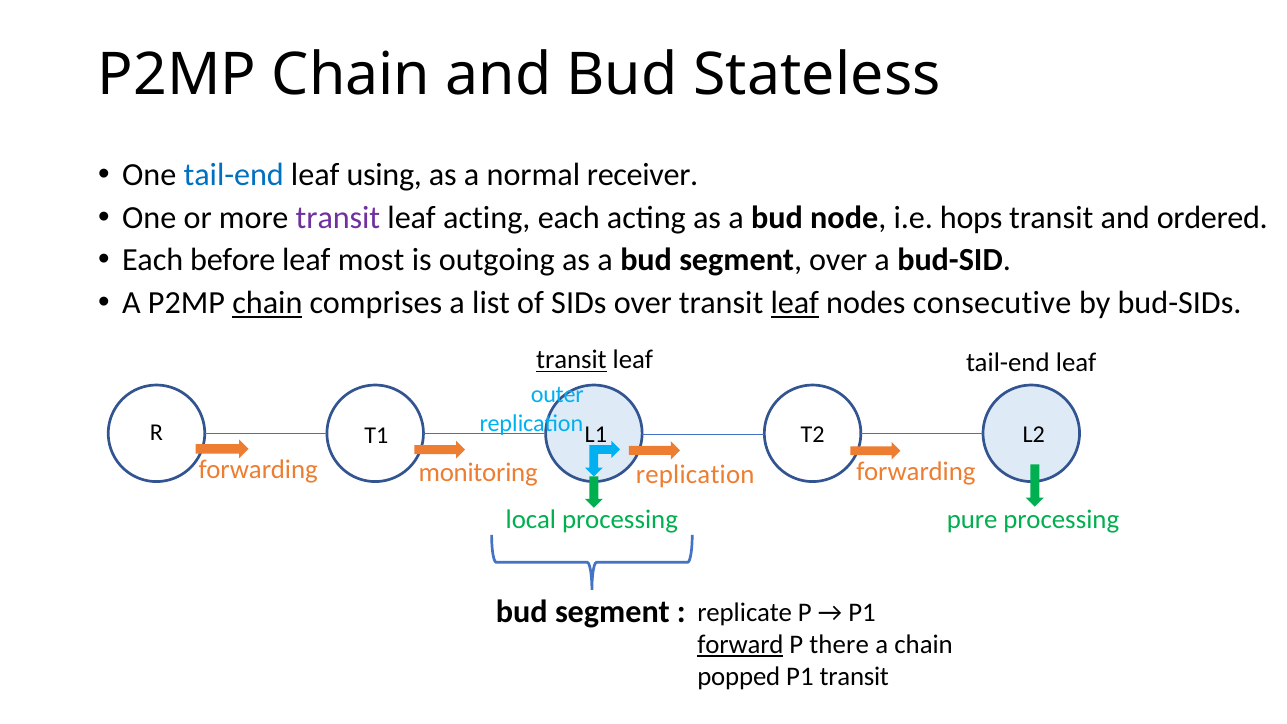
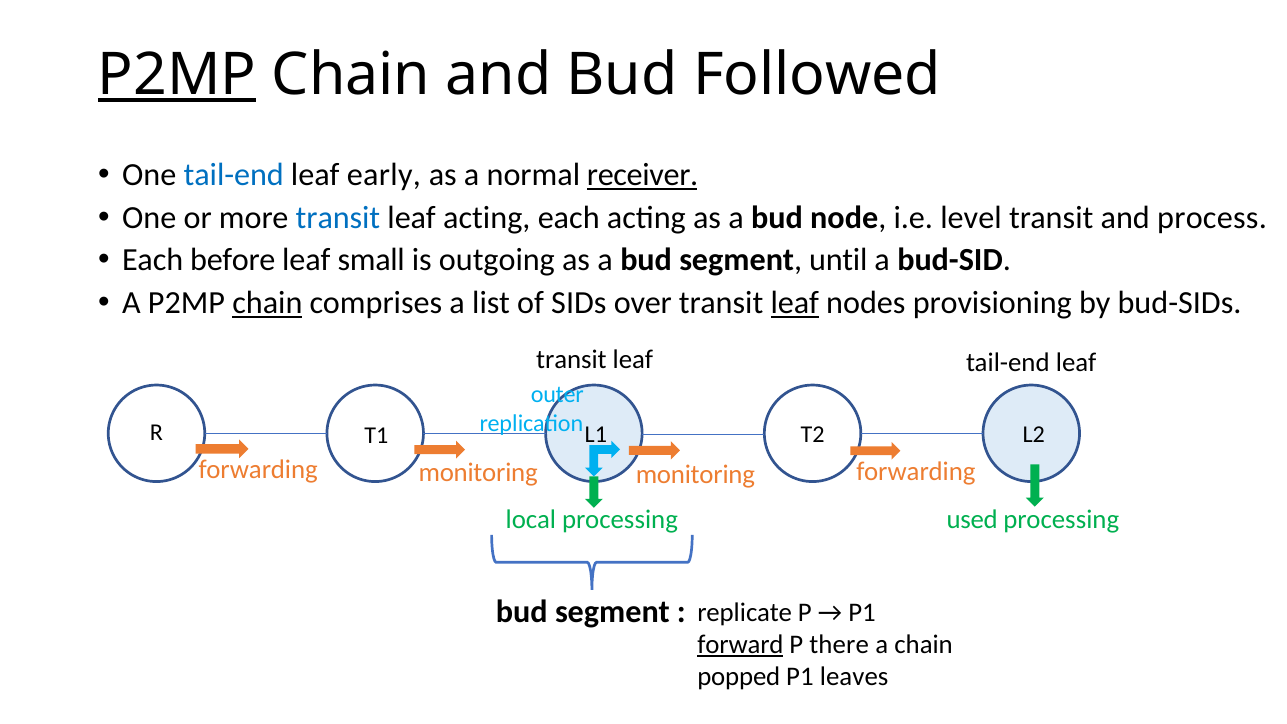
P2MP underline: none -> present (177, 75)
Stateless: Stateless -> Followed (817, 75)
using: using -> early (384, 175)
receiver underline: none -> present (643, 175)
transit colour: purple -> blue (338, 218)
hops: hops -> level (971, 218)
ordered: ordered -> process (1212, 218)
most: most -> small (371, 260)
segment over: over -> until (838, 260)
consecutive: consecutive -> provisioning (992, 303)
transit underline: present -> none (571, 360)
replication: replication -> monitoring (695, 475)
pure: pure -> used (972, 520)
P1 transit: transit -> leaves (854, 677)
